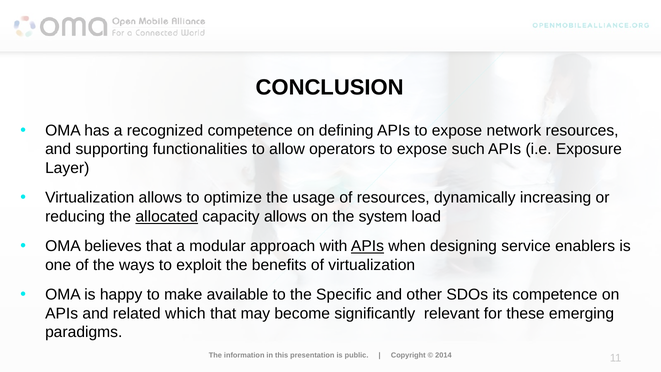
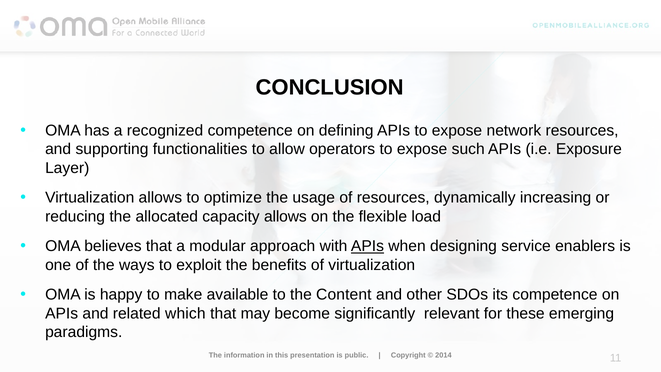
allocated underline: present -> none (167, 216)
system: system -> flexible (383, 216)
Specific: Specific -> Content (344, 295)
